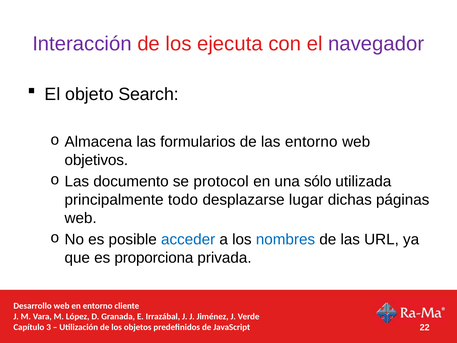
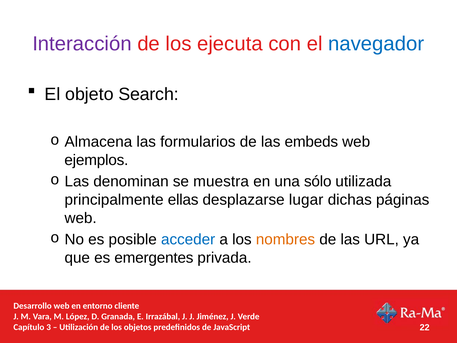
navegador colour: purple -> blue (376, 44)
las entorno: entorno -> embeds (311, 142)
objetivos: objetivos -> ejemplos (96, 160)
documento: documento -> denominan (131, 181)
protocol: protocol -> muestra (221, 181)
todo: todo -> ellas (183, 200)
nombres colour: blue -> orange (285, 239)
proporciona: proporciona -> emergentes (154, 258)
